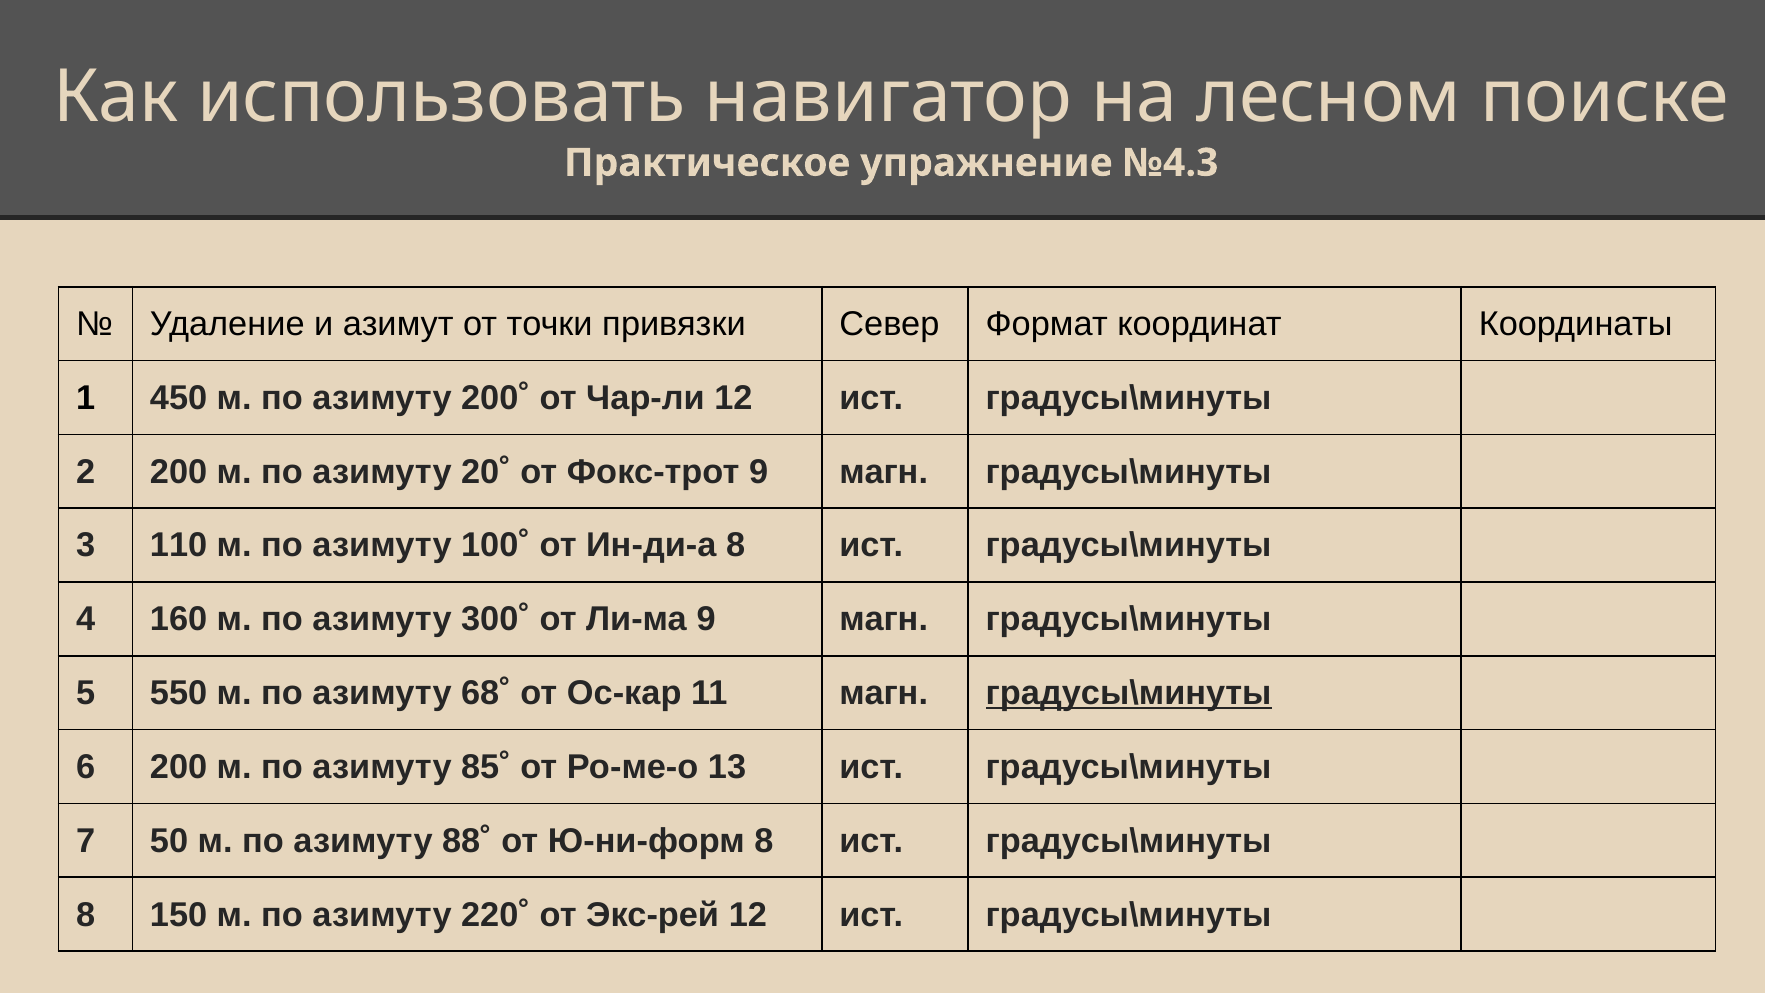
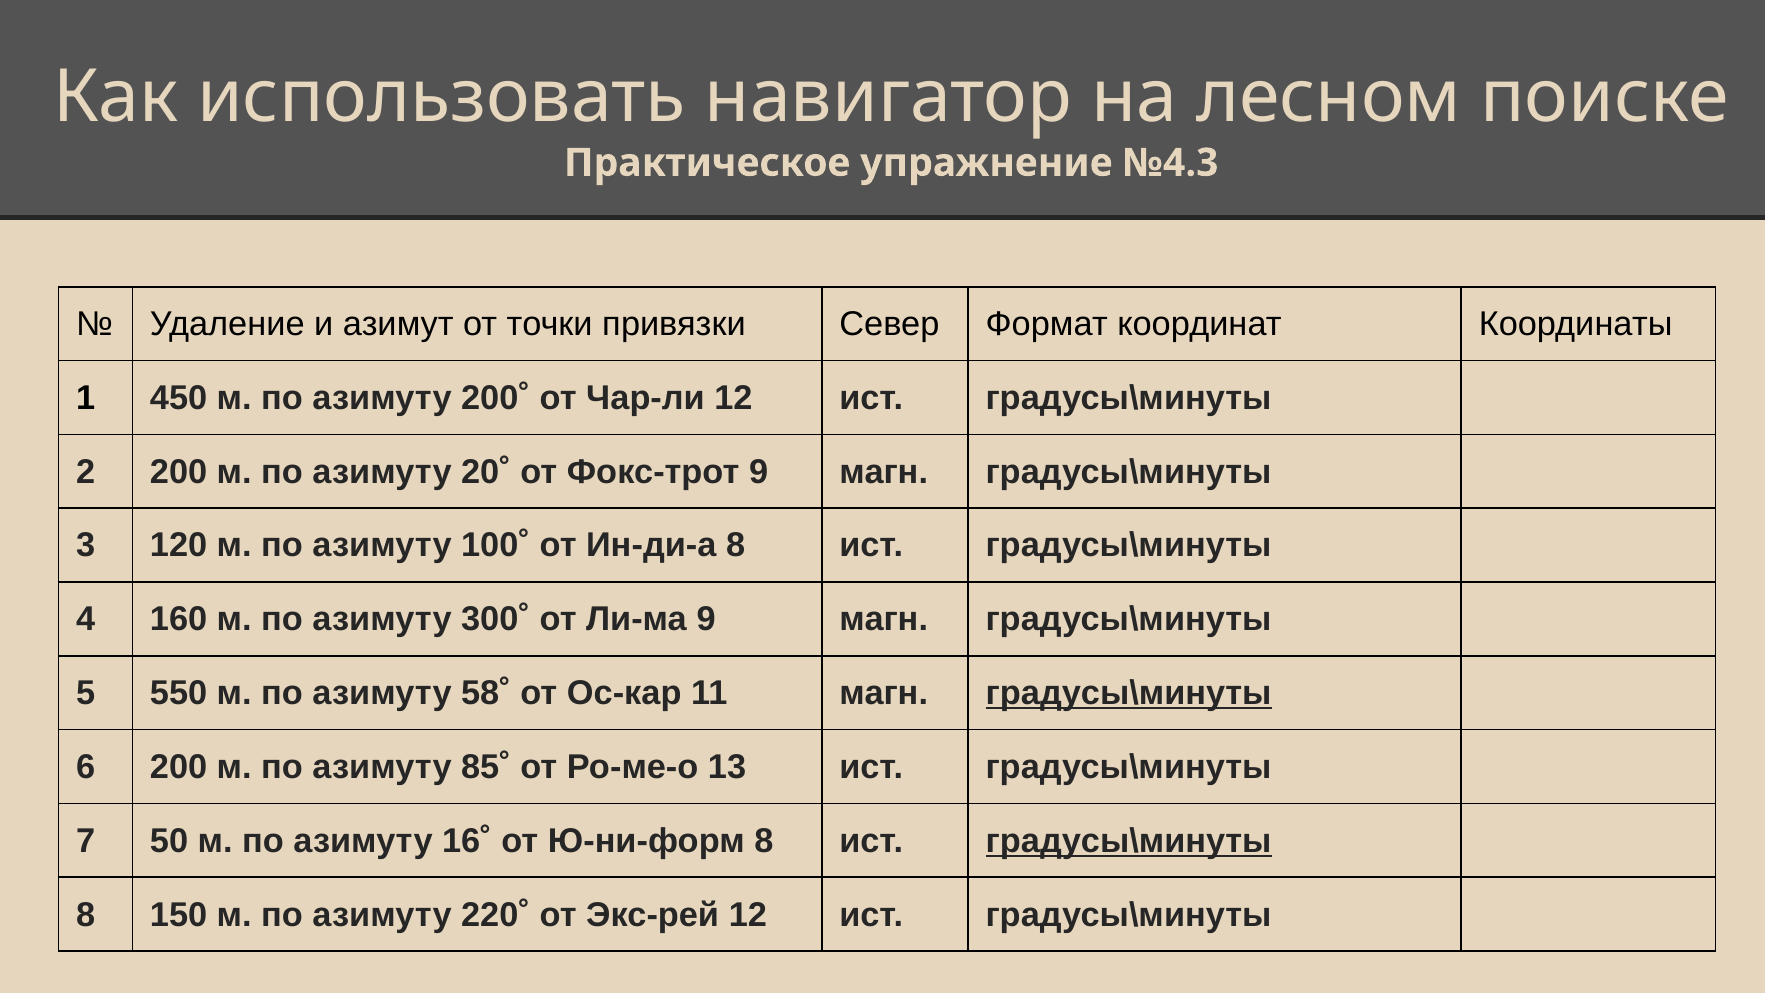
110: 110 -> 120 (179, 546)
68˚: 68˚ -> 58˚ (486, 693)
88˚: 88˚ -> 16˚ (467, 841)
градусы\минуты underline: none -> present (1129, 841)
